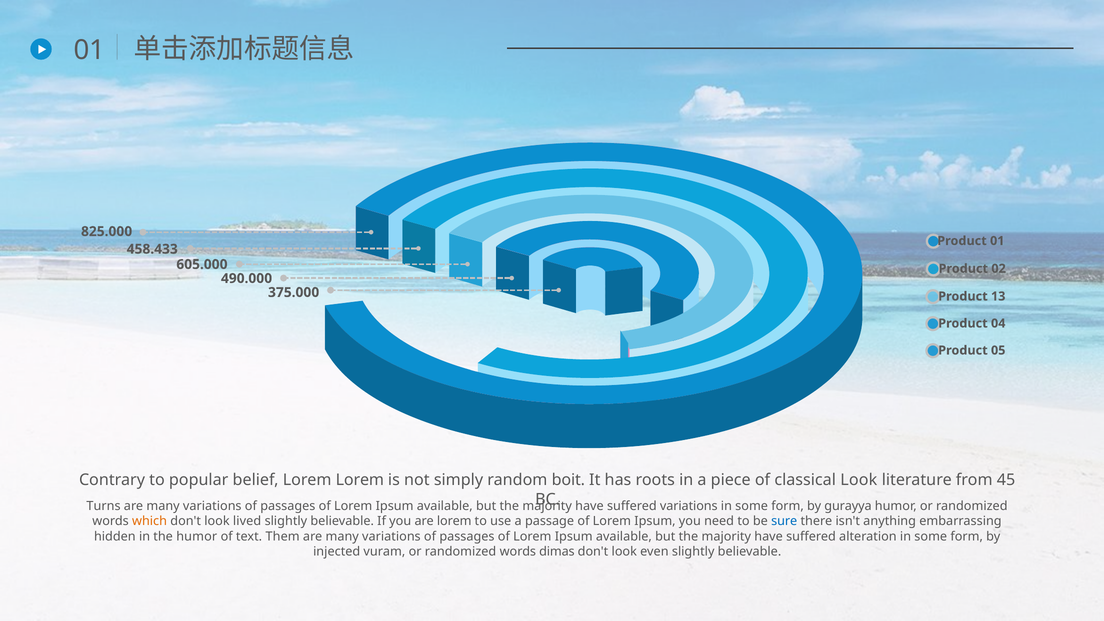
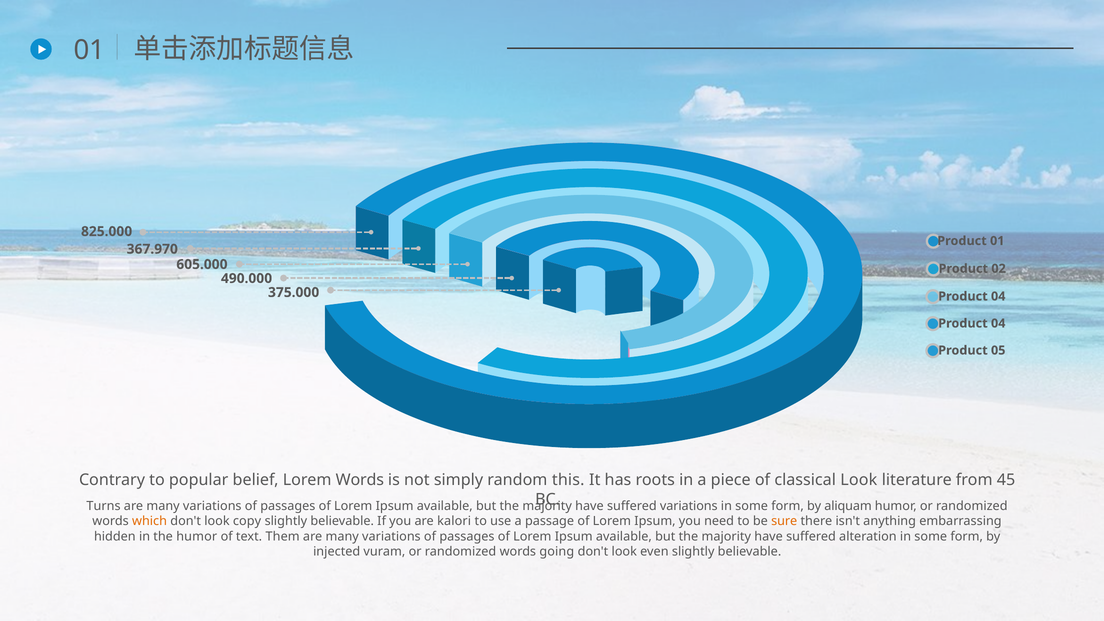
458.433: 458.433 -> 367.970 (152, 249)
13: 13 -> 04 (998, 296)
Lorem Lorem: Lorem -> Words (360, 480)
boit: boit -> this (568, 480)
gurayya: gurayya -> aliquam (848, 506)
lived: lived -> copy (247, 521)
are lorem: lorem -> kalori (454, 521)
sure colour: blue -> orange (784, 521)
dimas: dimas -> going (557, 552)
